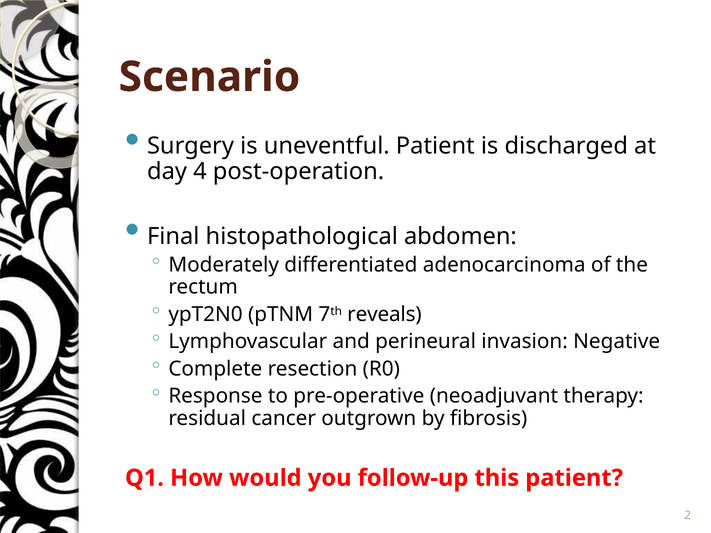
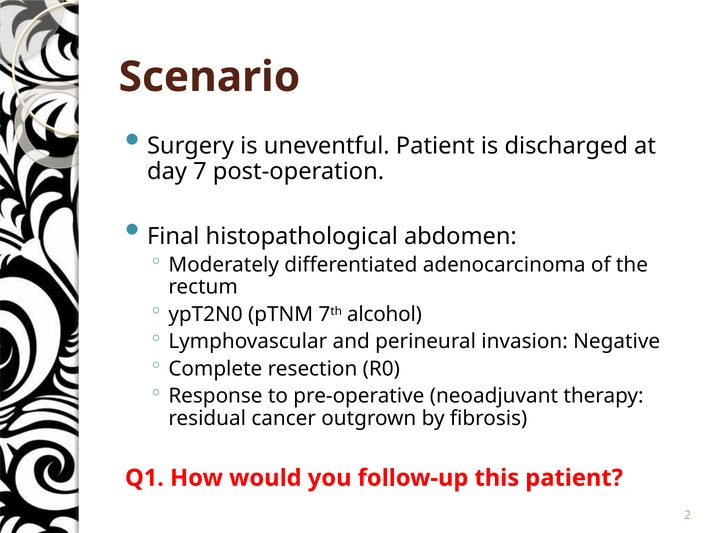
4: 4 -> 7 (200, 172)
reveals: reveals -> alcohol (384, 315)
